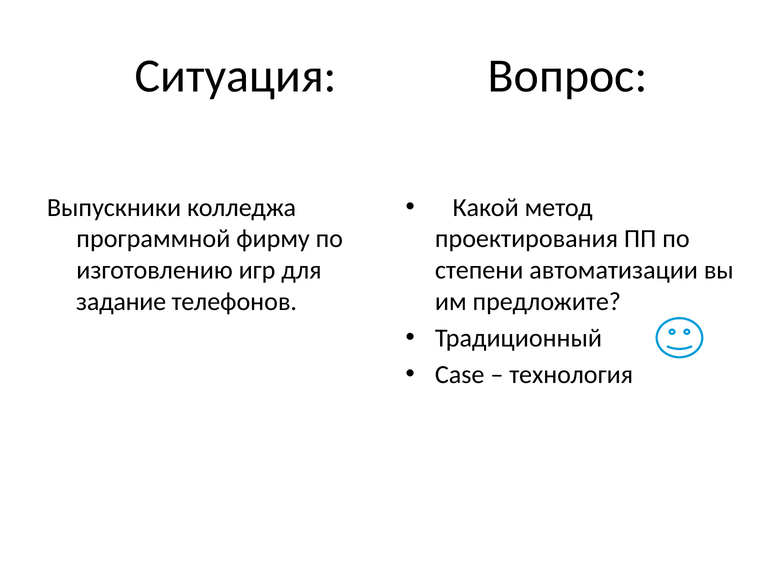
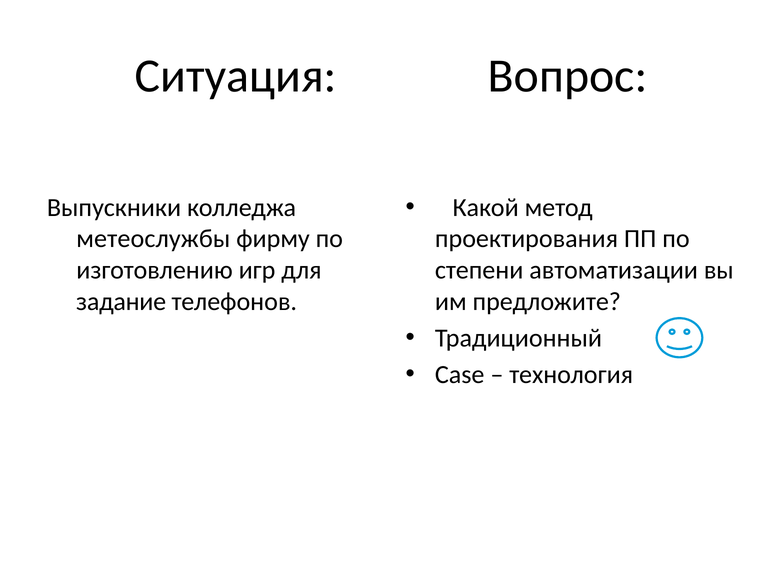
программной: программной -> метеослужбы (153, 239)
